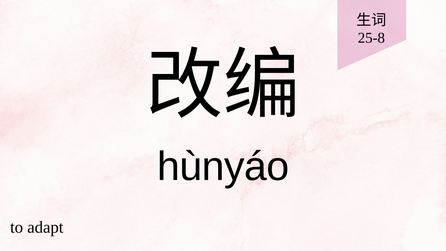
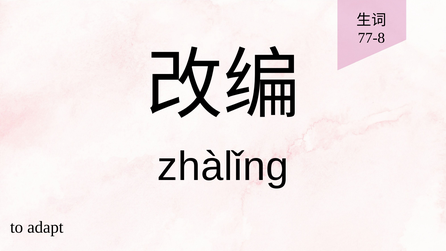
25-8: 25-8 -> 77-8 (371, 38)
hùnyáo: hùnyáo -> zhàlǐng (223, 167)
